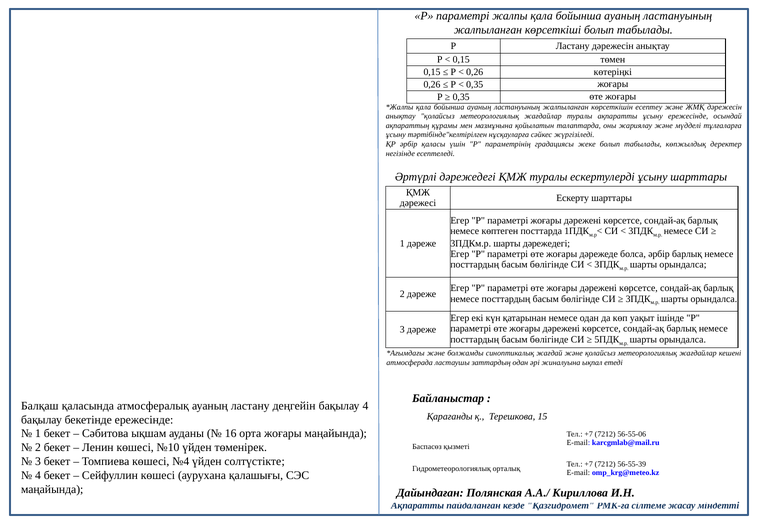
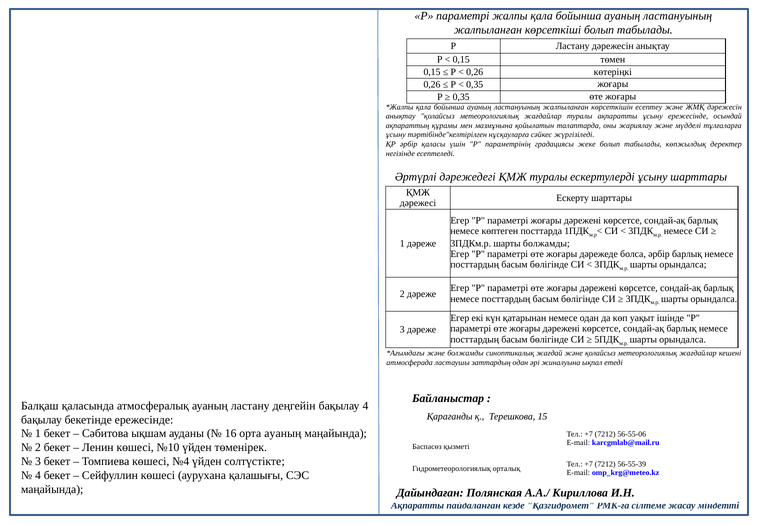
шарты дәрежедегі: дәрежедегі -> болжамды (546, 244)
орта жоғары: жоғары -> ауаның (283, 434)
